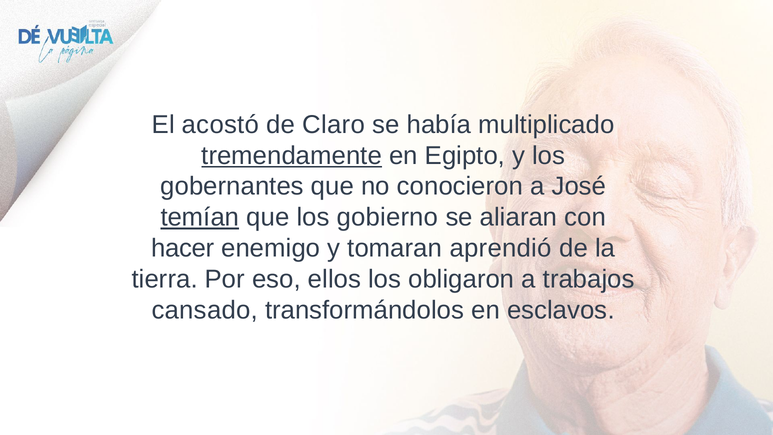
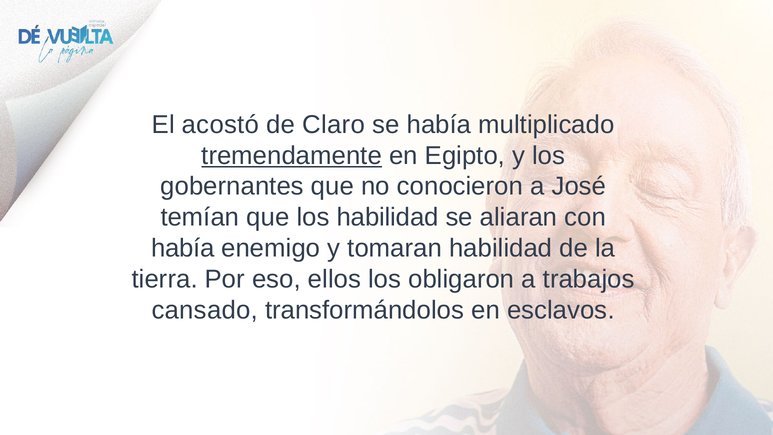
temían underline: present -> none (200, 217)
los gobierno: gobierno -> habilidad (388, 217)
hacer: hacer -> había (183, 248)
tomaran aprendió: aprendió -> habilidad (501, 248)
